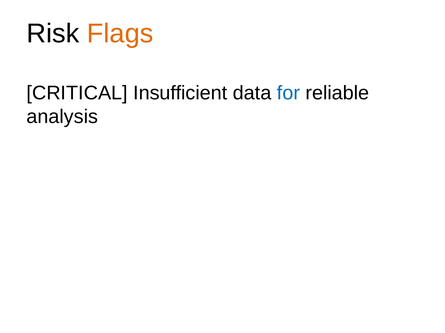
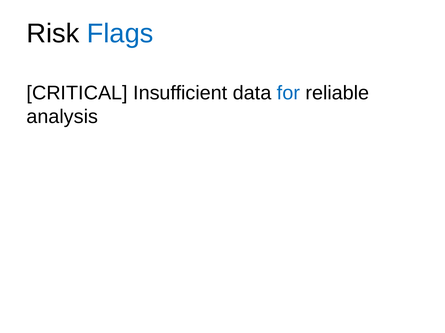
Flags colour: orange -> blue (120, 34)
